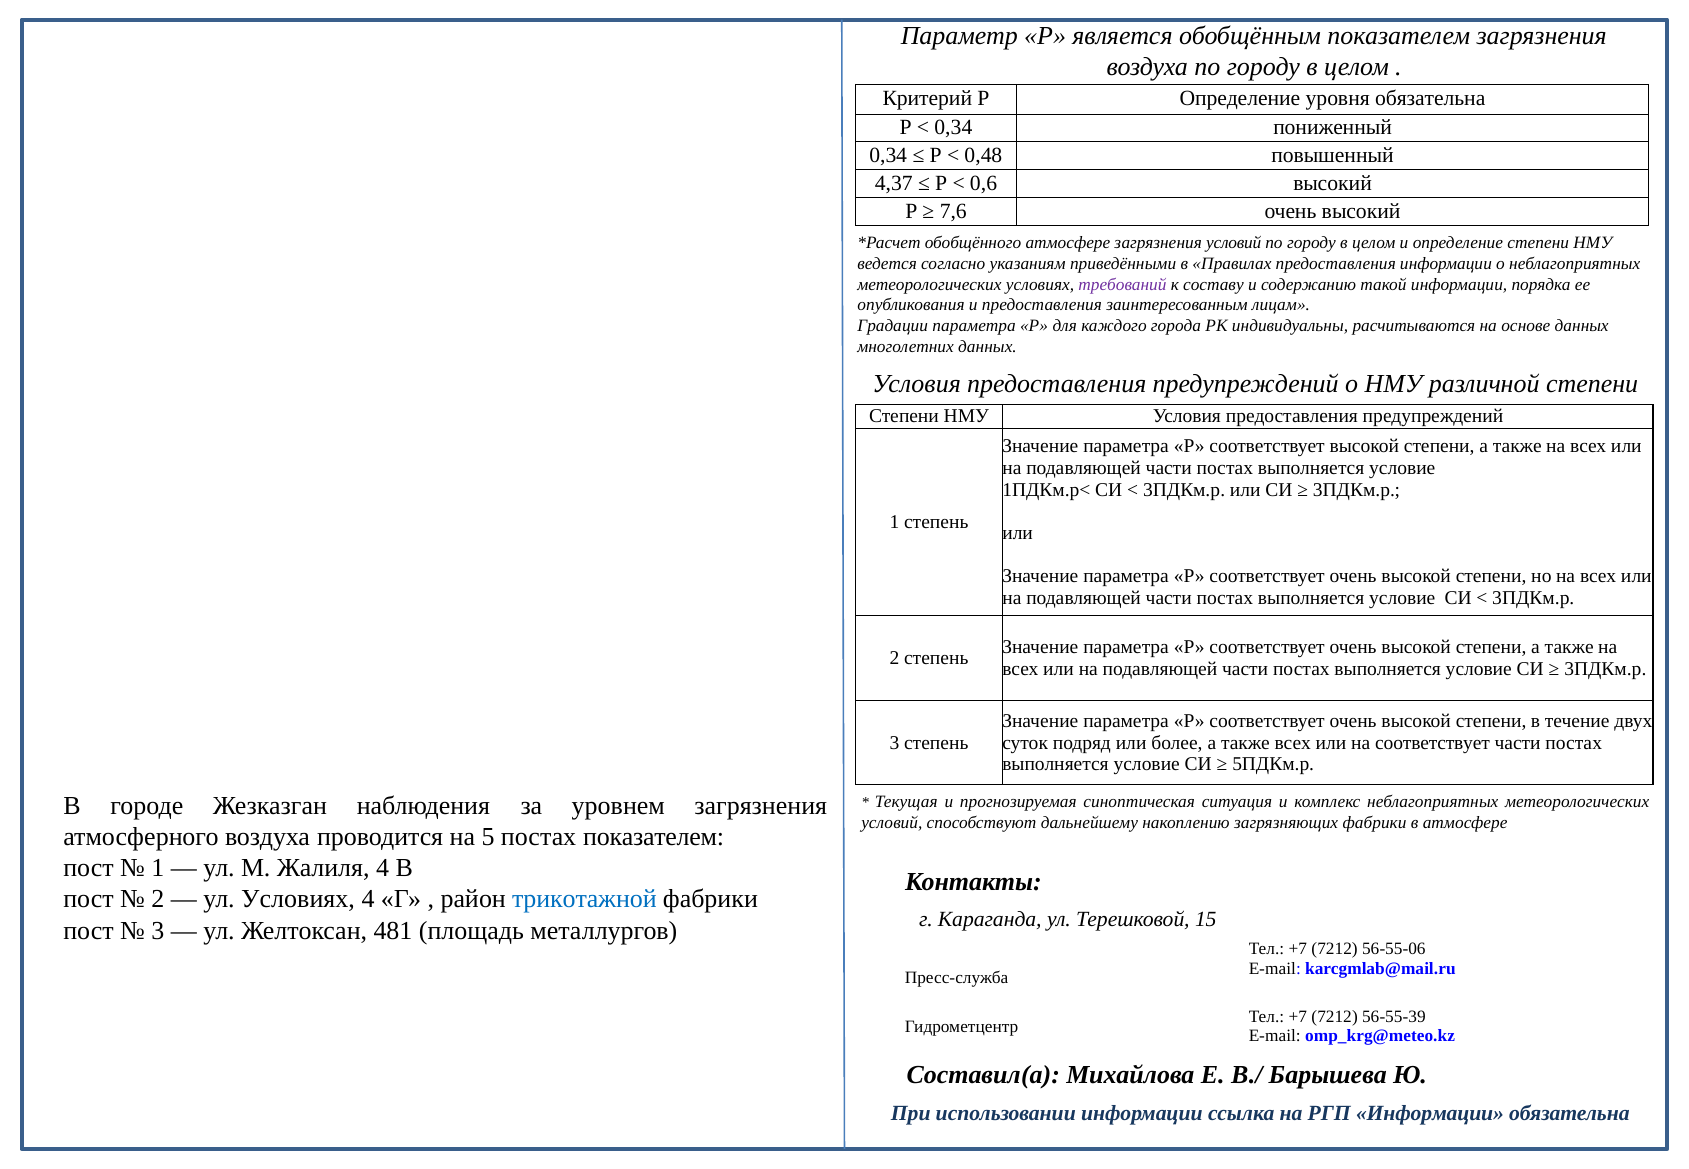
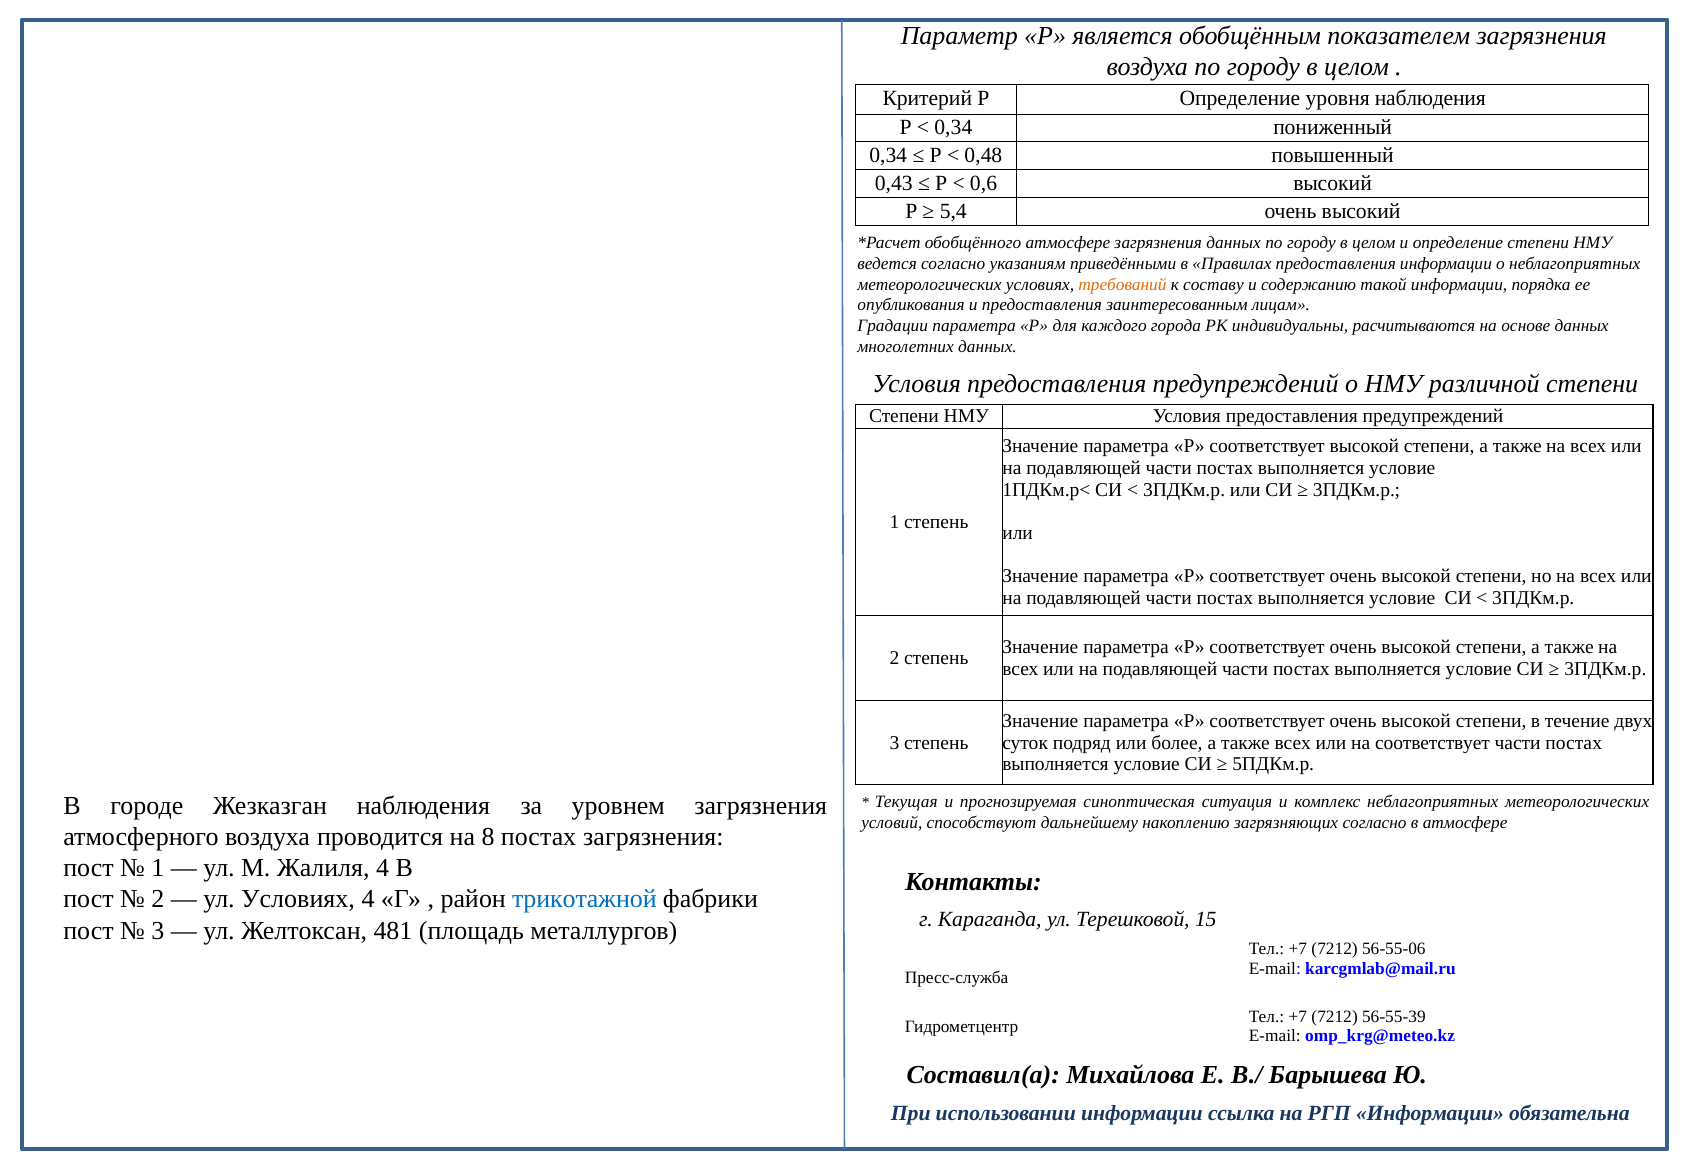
уровня обязательна: обязательна -> наблюдения (1430, 98)
4,37: 4,37 -> 0,43 (894, 183)
7,6: 7,6 -> 5,4 (953, 211)
загрязнения условий: условий -> данных (1234, 243)
требований colour: purple -> orange (1122, 284)
загрязняющих фабрики: фабрики -> согласно (1375, 823)
5: 5 -> 8 (488, 837)
постах показателем: показателем -> загрязнения (653, 837)
